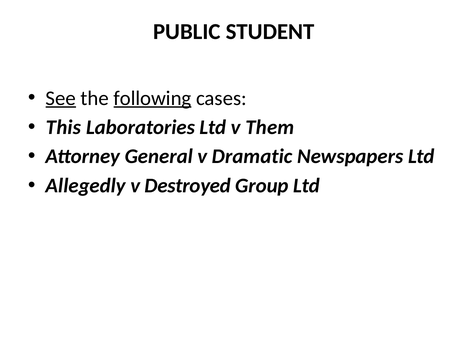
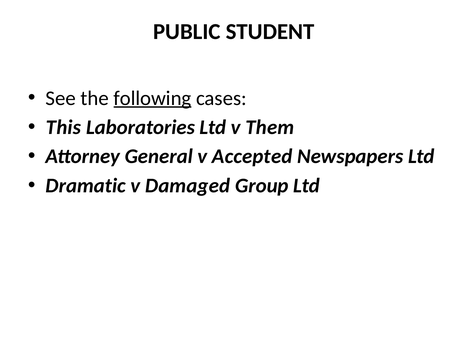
See underline: present -> none (61, 98)
Dramatic: Dramatic -> Accepted (252, 156)
Allegedly: Allegedly -> Dramatic (86, 186)
Destroyed: Destroyed -> Damaged (188, 186)
